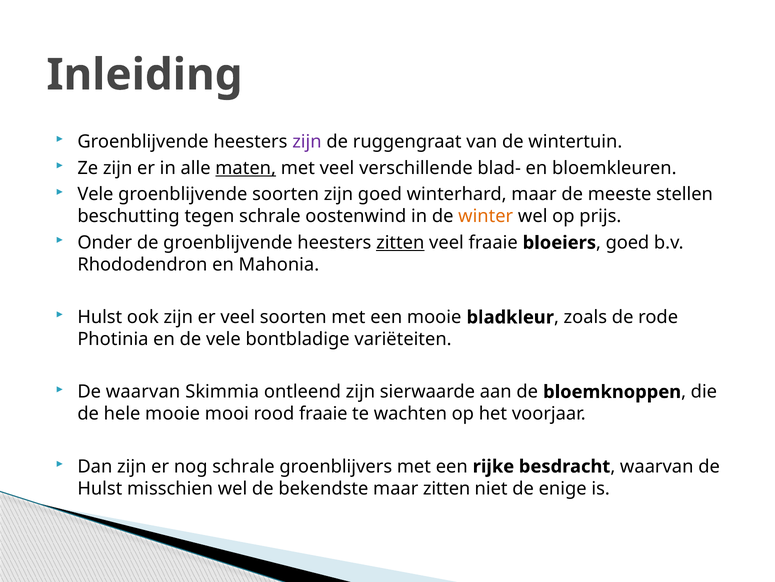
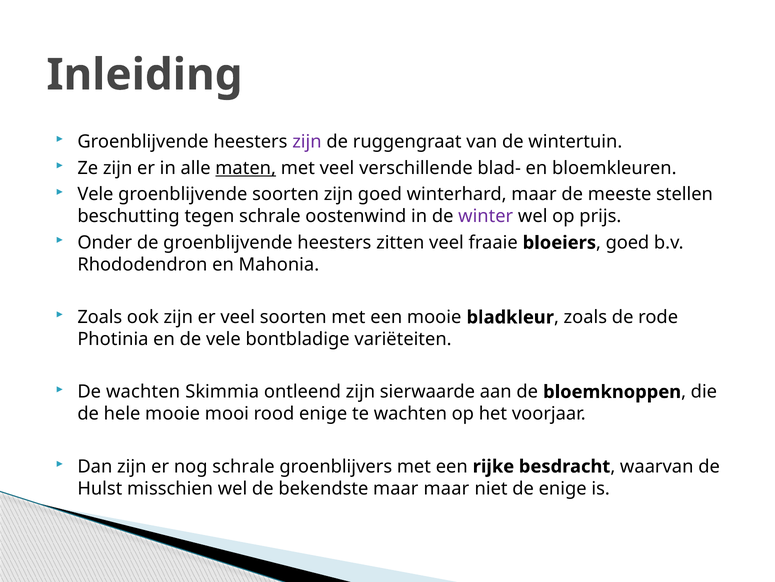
winter colour: orange -> purple (486, 216)
zitten underline: present -> none (400, 242)
Hulst: Hulst -> Zoals (100, 317)
De waarvan: waarvan -> wachten (143, 391)
rood fraaie: fraaie -> enige (323, 413)
maar zitten: zitten -> maar (446, 488)
